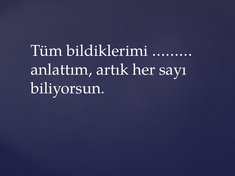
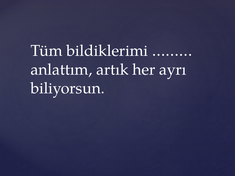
sayı: sayı -> ayrı (173, 70)
